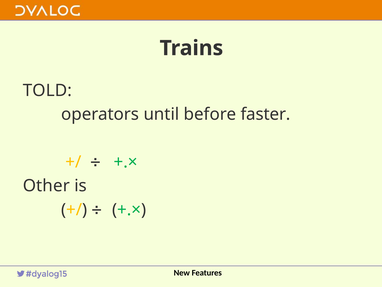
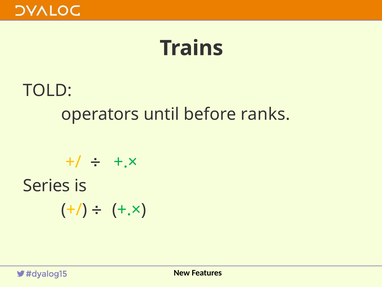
faster: faster -> ranks (265, 114)
Other: Other -> Series (46, 186)
